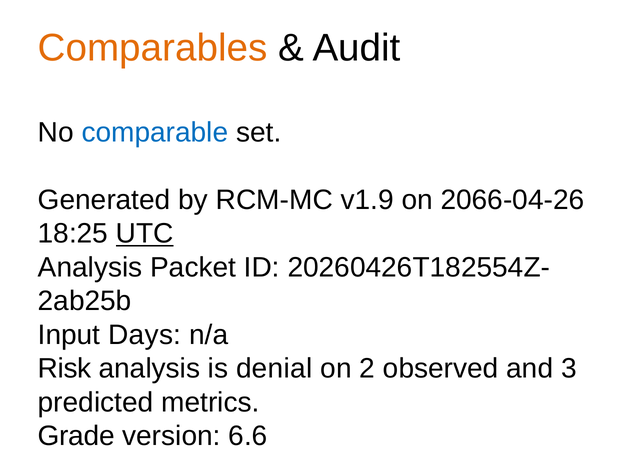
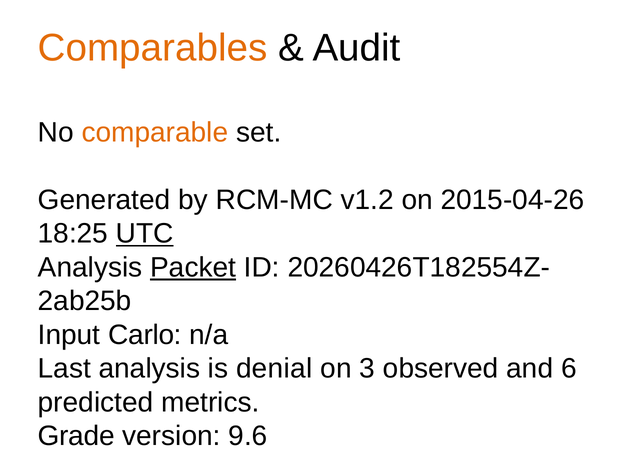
comparable colour: blue -> orange (155, 133)
v1.9: v1.9 -> v1.2 (367, 200)
2066-04-26: 2066-04-26 -> 2015-04-26 (512, 200)
Packet underline: none -> present (193, 267)
Days: Days -> Carlo (145, 335)
Risk: Risk -> Last (64, 369)
2: 2 -> 3 (367, 369)
3: 3 -> 6 (569, 369)
6.6: 6.6 -> 9.6 (248, 436)
